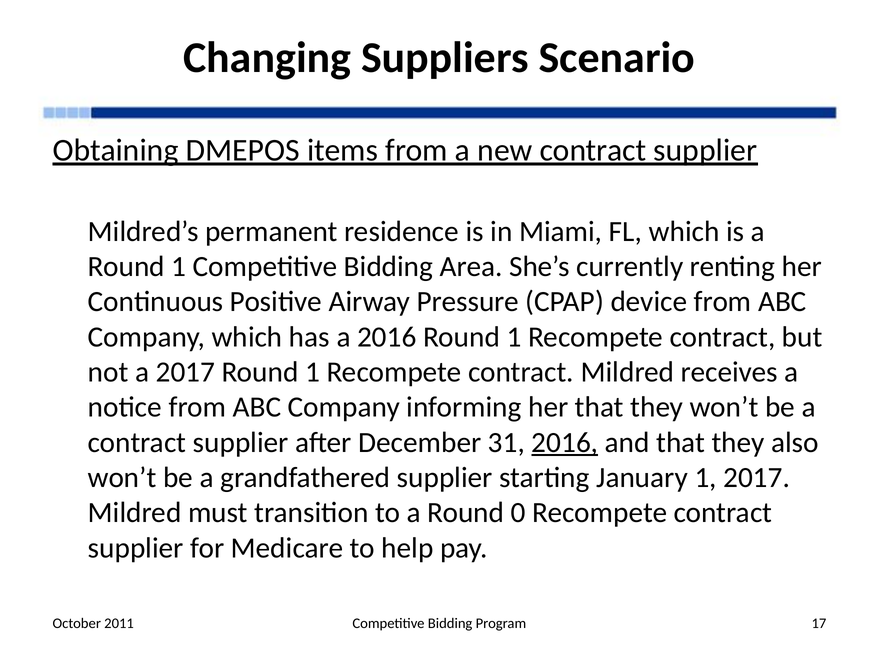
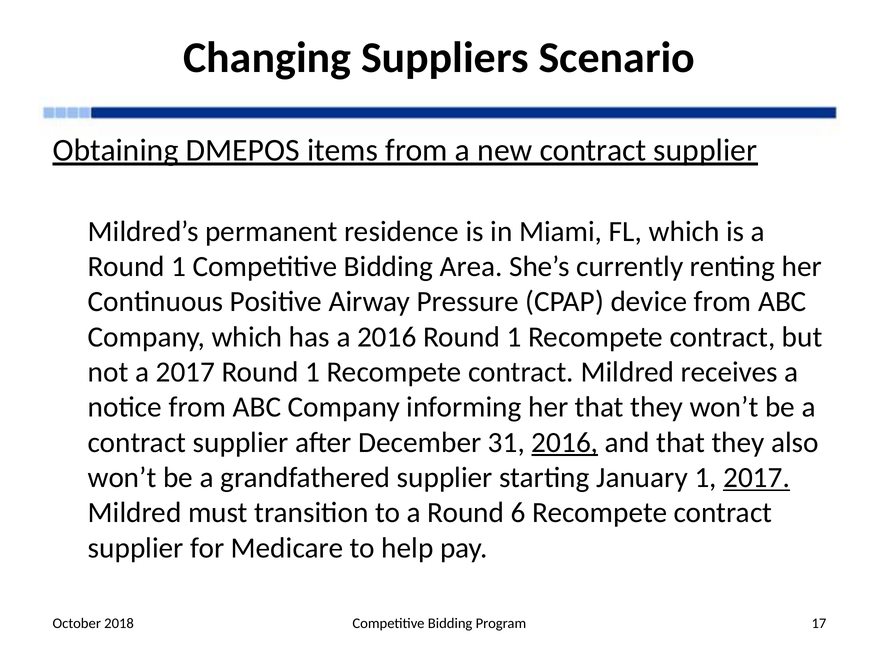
2017 underline: none -> present (757, 478)
0: 0 -> 6 (518, 513)
2011: 2011 -> 2018 (119, 624)
